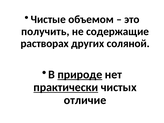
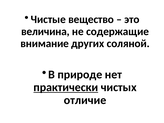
объемом: объемом -> вещество (91, 19)
получить: получить -> величина (45, 31)
растворах: растворах -> внимание (45, 44)
природе underline: present -> none (80, 75)
